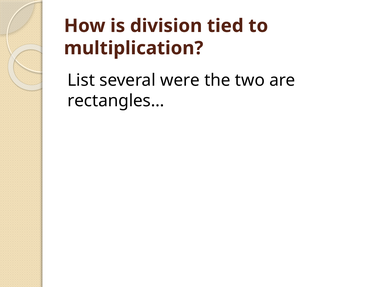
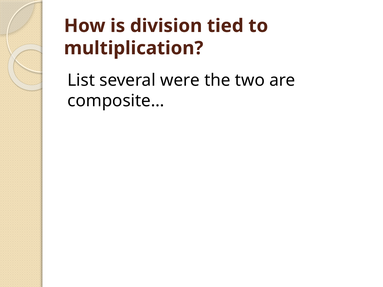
rectangles…: rectangles… -> composite… (116, 101)
